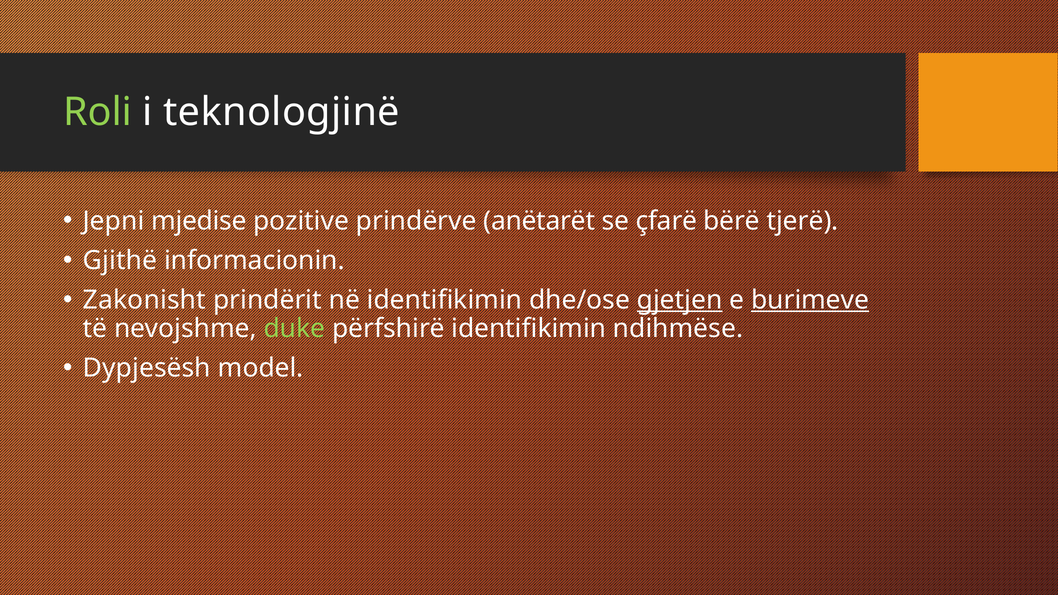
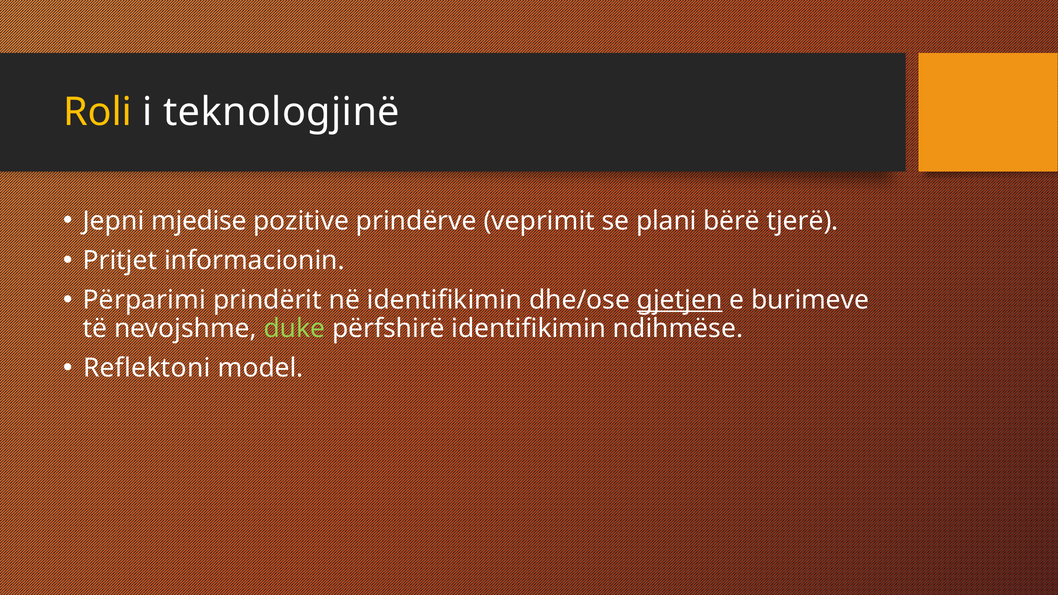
Roli colour: light green -> yellow (98, 112)
anëtarët: anëtarët -> veprimit (539, 221)
çfarë: çfarë -> plani (666, 221)
Gjithë: Gjithë -> Pritjet (120, 260)
Zakonisht: Zakonisht -> Përparimi (144, 300)
burimeve underline: present -> none (810, 300)
Dypjesësh: Dypjesësh -> Reflektoni (147, 368)
